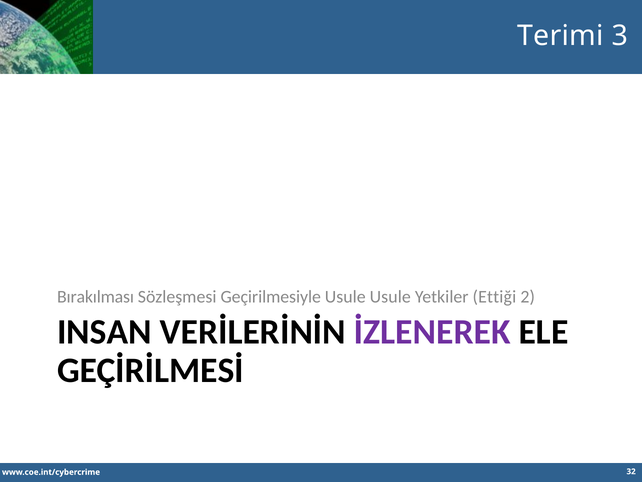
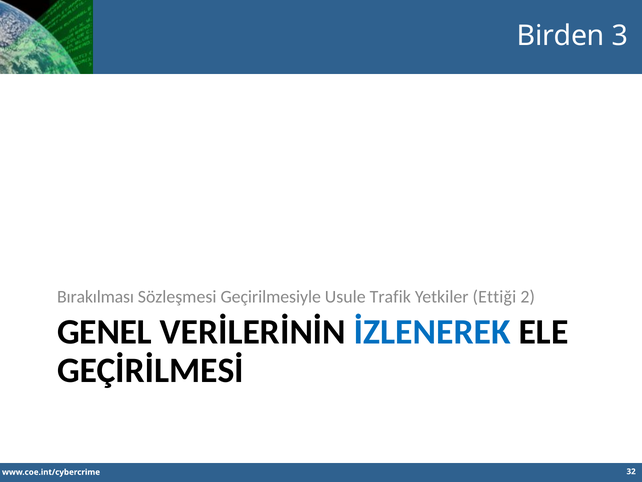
Terimi: Terimi -> Birden (561, 36)
Usule Usule: Usule -> Trafik (390, 296)
INSAN: INSAN -> GENEL (104, 332)
İZLENEREK colour: purple -> blue (432, 332)
